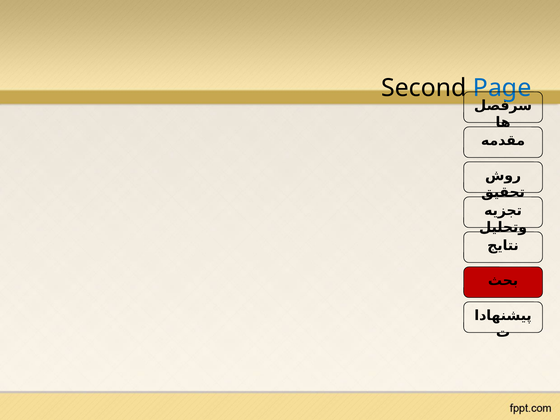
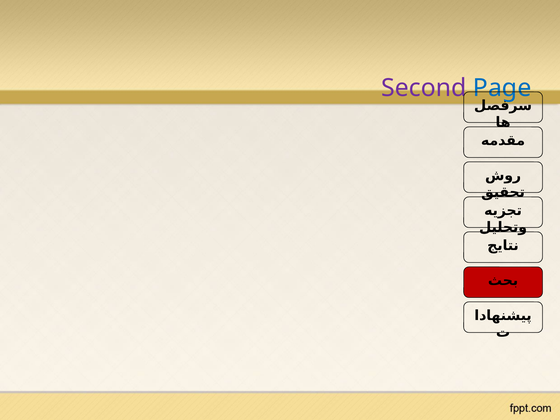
Second colour: black -> purple (424, 88)
